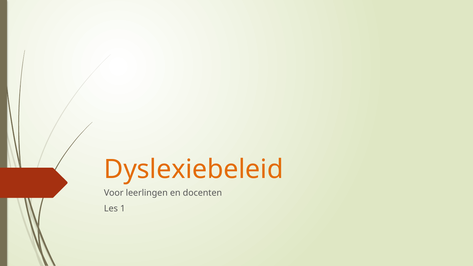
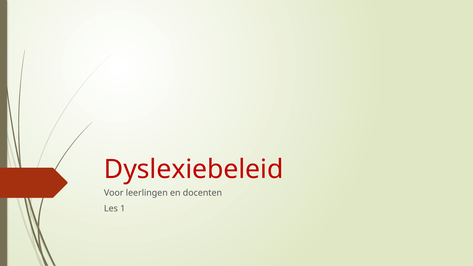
Dyslexiebeleid colour: orange -> red (194, 169)
